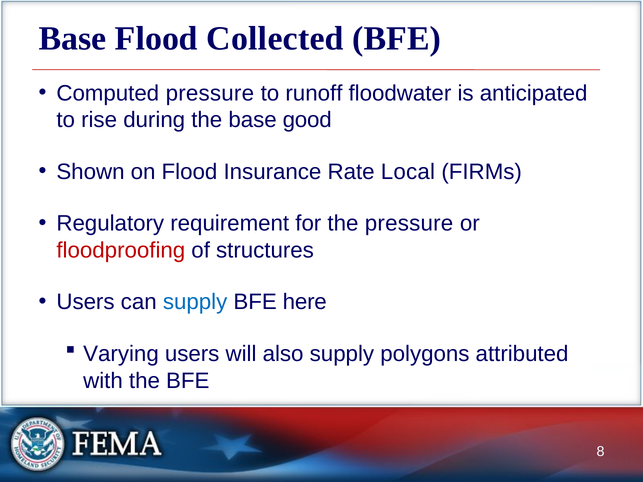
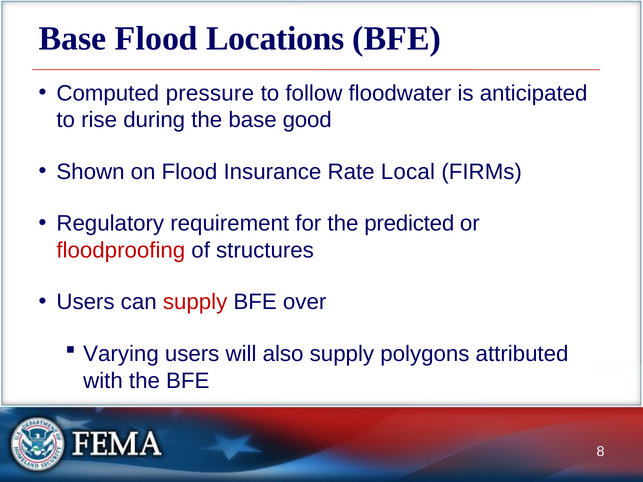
Collected: Collected -> Locations (275, 39)
runoff: runoff -> follow (314, 93)
the pressure: pressure -> predicted (409, 224)
supply colour: blue -> red (195, 302)
here: here -> over (305, 302)
